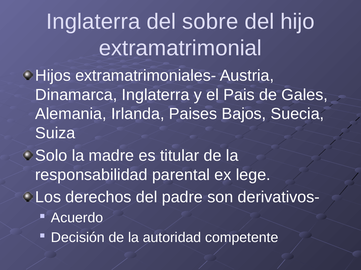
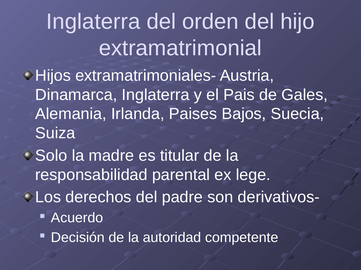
sobre: sobre -> orden (210, 22)
